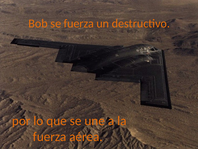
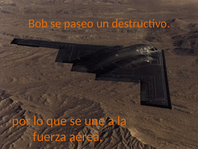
se fuerza: fuerza -> paseo (79, 23)
